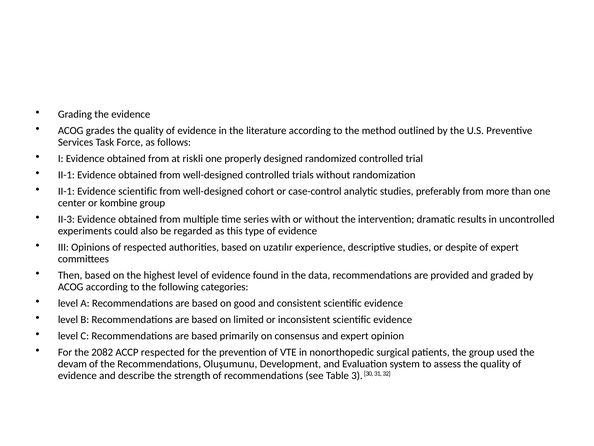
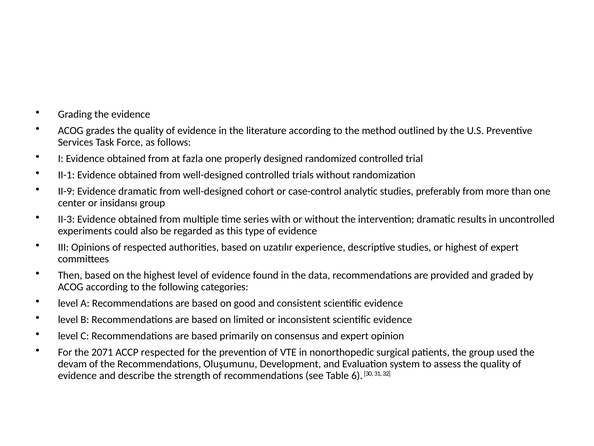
riskli: riskli -> fazla (193, 158)
II-1: II-1 -> II-9 (66, 191)
Evidence scientific: scientific -> dramatic (138, 191)
kombine: kombine -> insidansı (119, 203)
or despite: despite -> highest (461, 247)
2082: 2082 -> 2071 (102, 352)
3: 3 -> 6 (357, 375)
